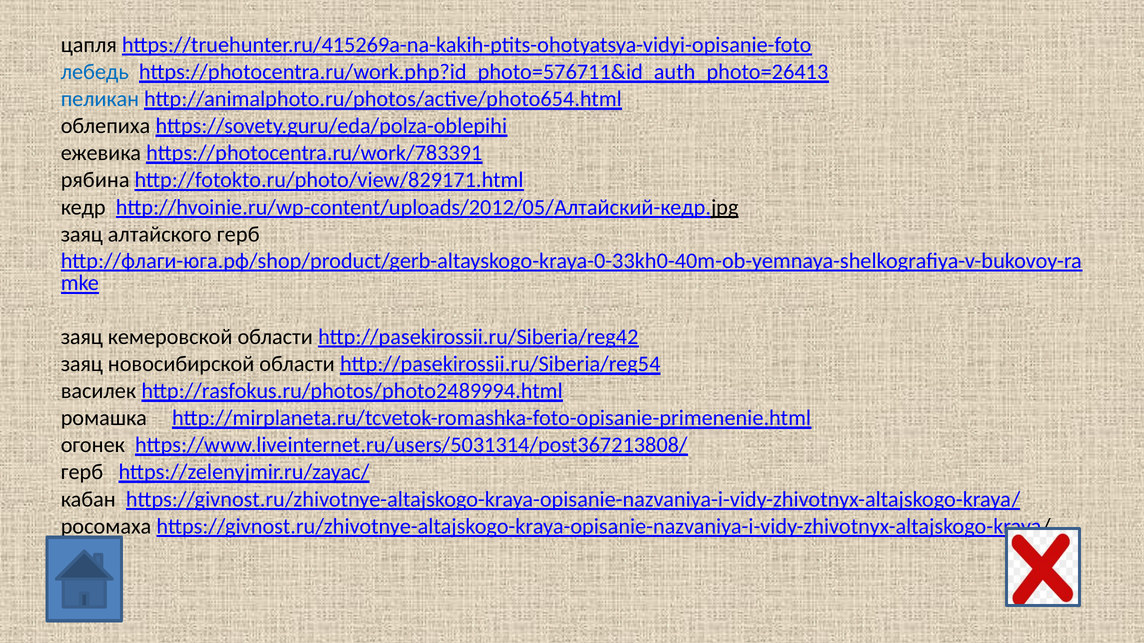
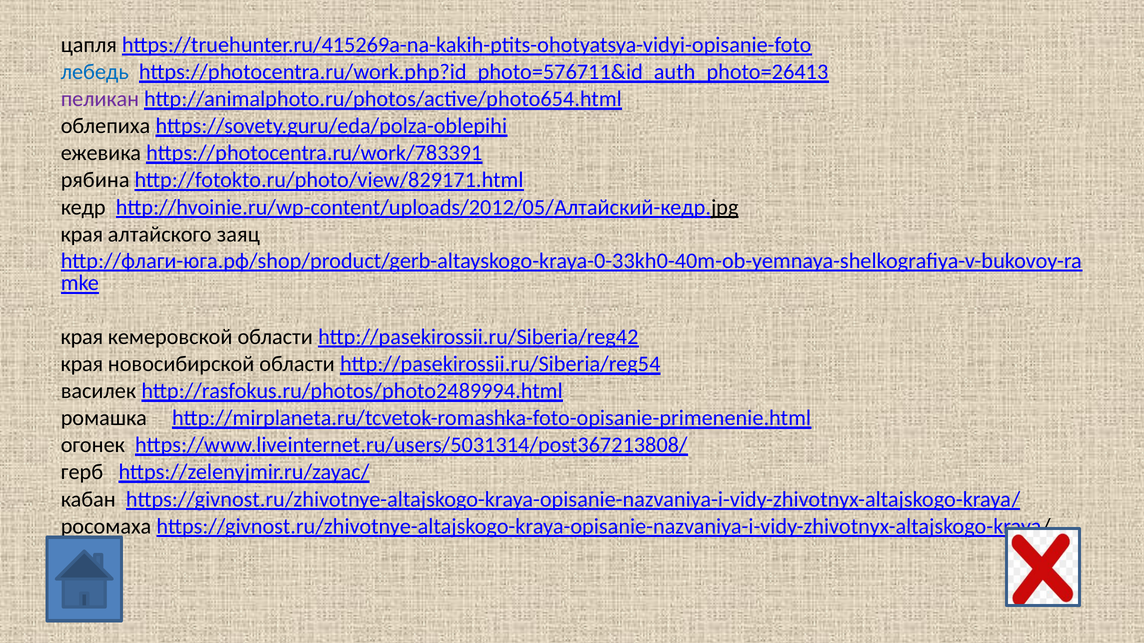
пеликан colour: blue -> purple (100, 99)
заяц: заяц -> края (82, 234)
алтайского герб: герб -> заяц (238, 234)
заяц: заяц -> края (82, 337)
заяц: заяц -> края (82, 364)
